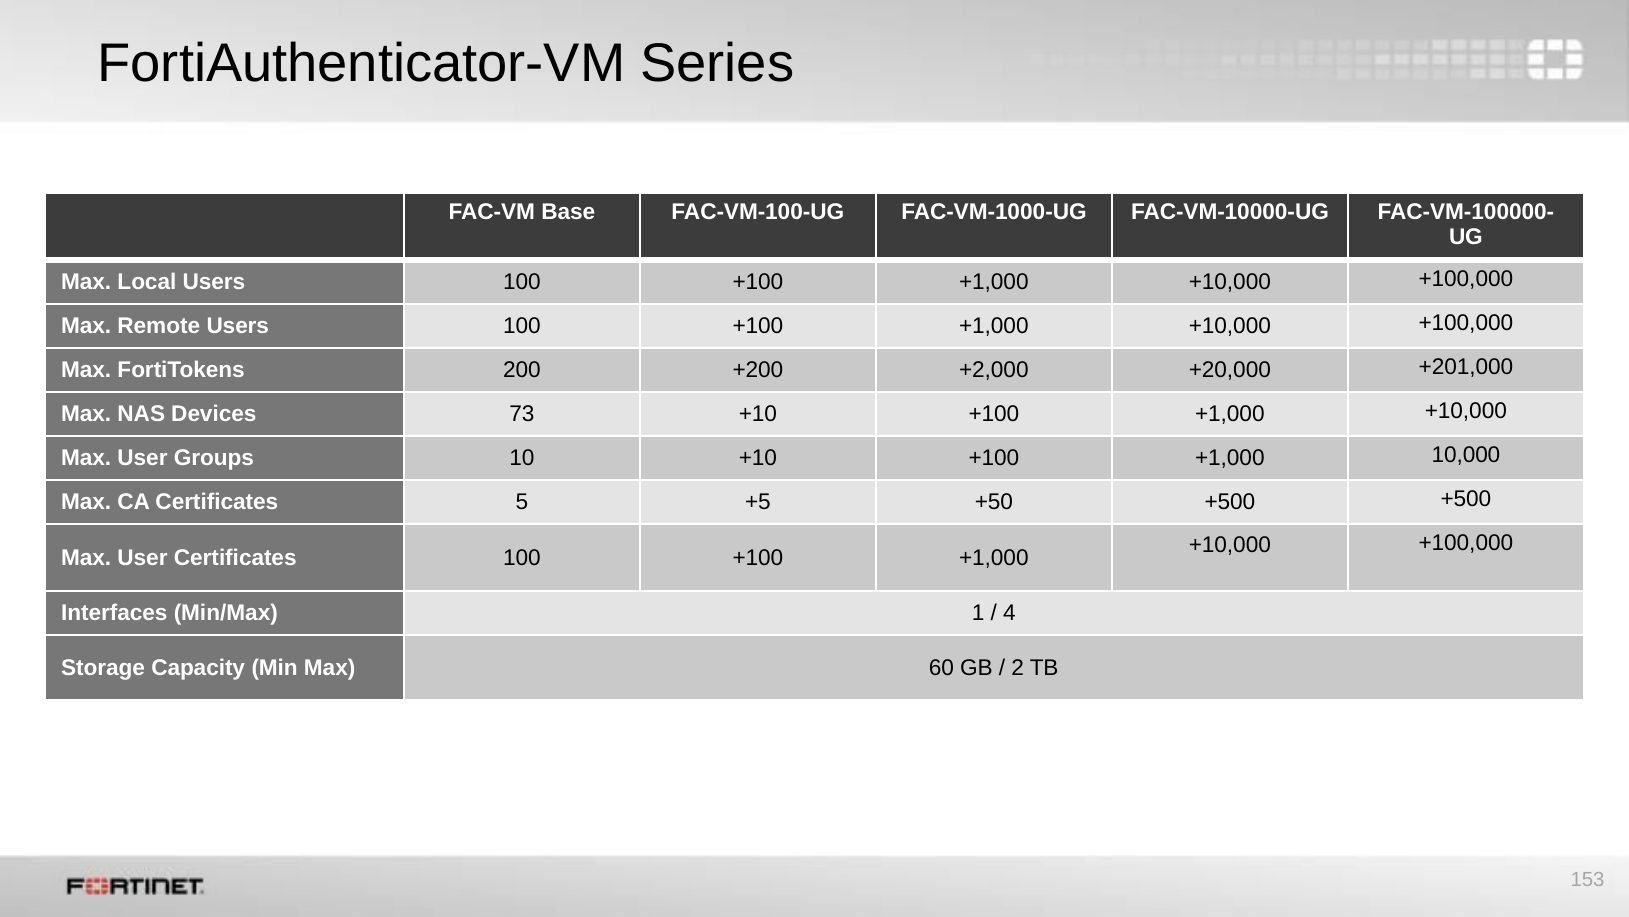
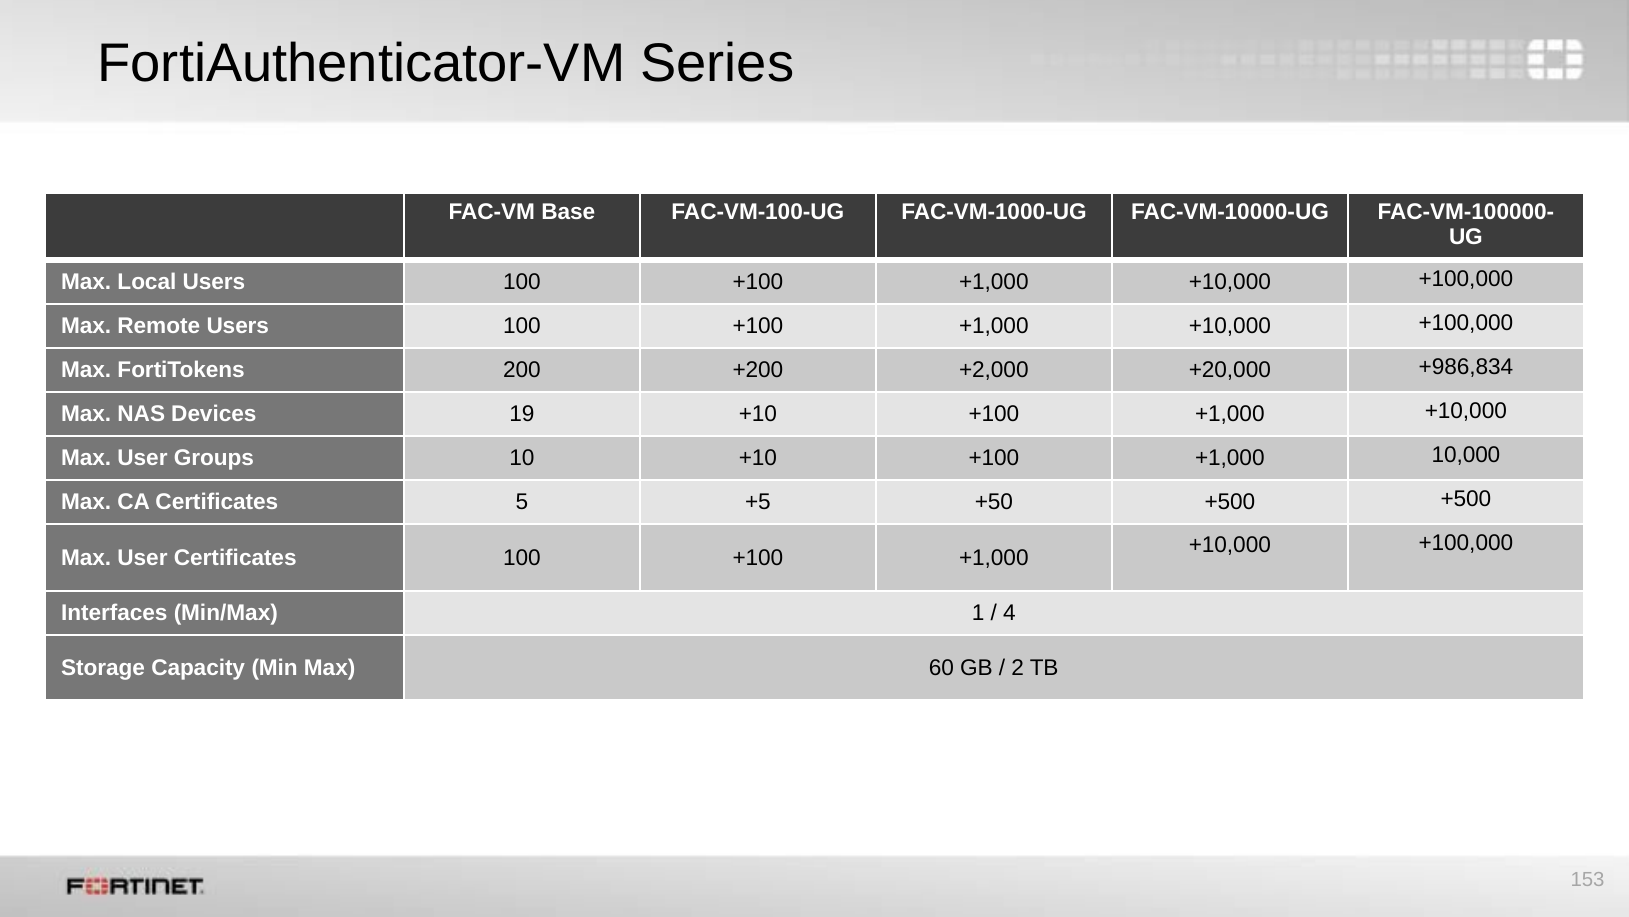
+201,000: +201,000 -> +986,834 (1466, 367)
73: 73 -> 19 (522, 414)
